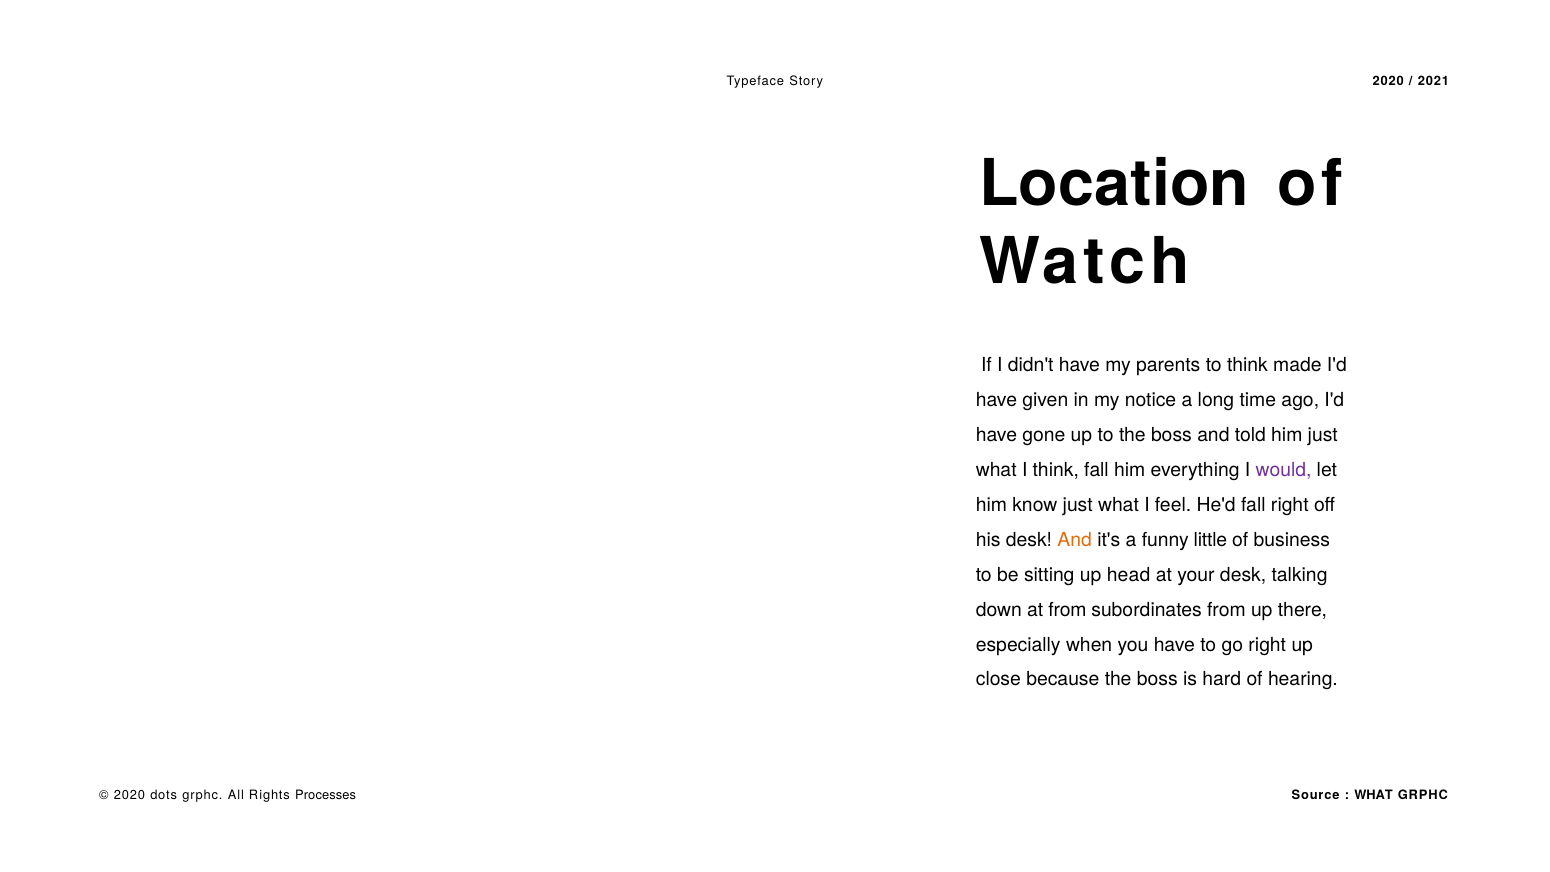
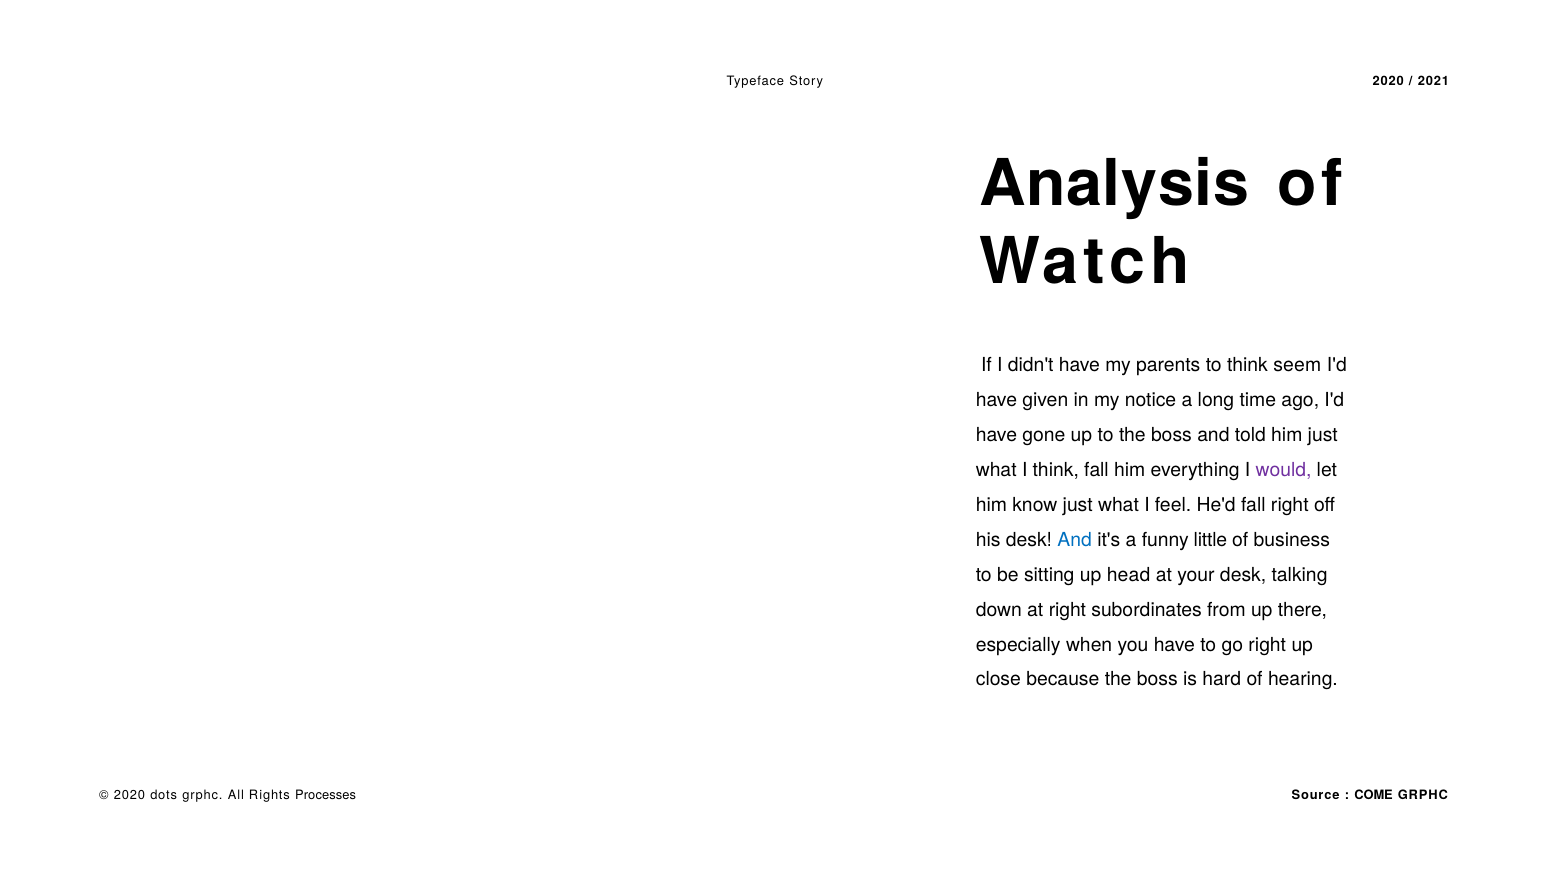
Location: Location -> Analysis (1114, 185)
made: made -> seem (1297, 366)
And colour: orange -> blue (1075, 540)
at from: from -> right (1067, 610)
WHAT: WHAT -> COME (1374, 795)
